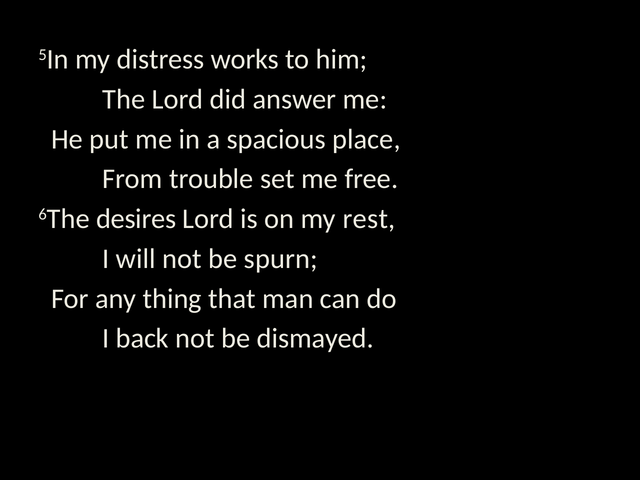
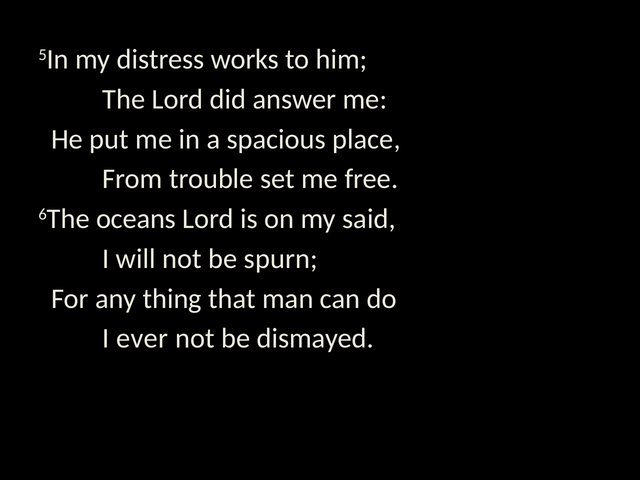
desires: desires -> oceans (136, 219)
rest: rest -> said (369, 219)
back: back -> ever (142, 338)
